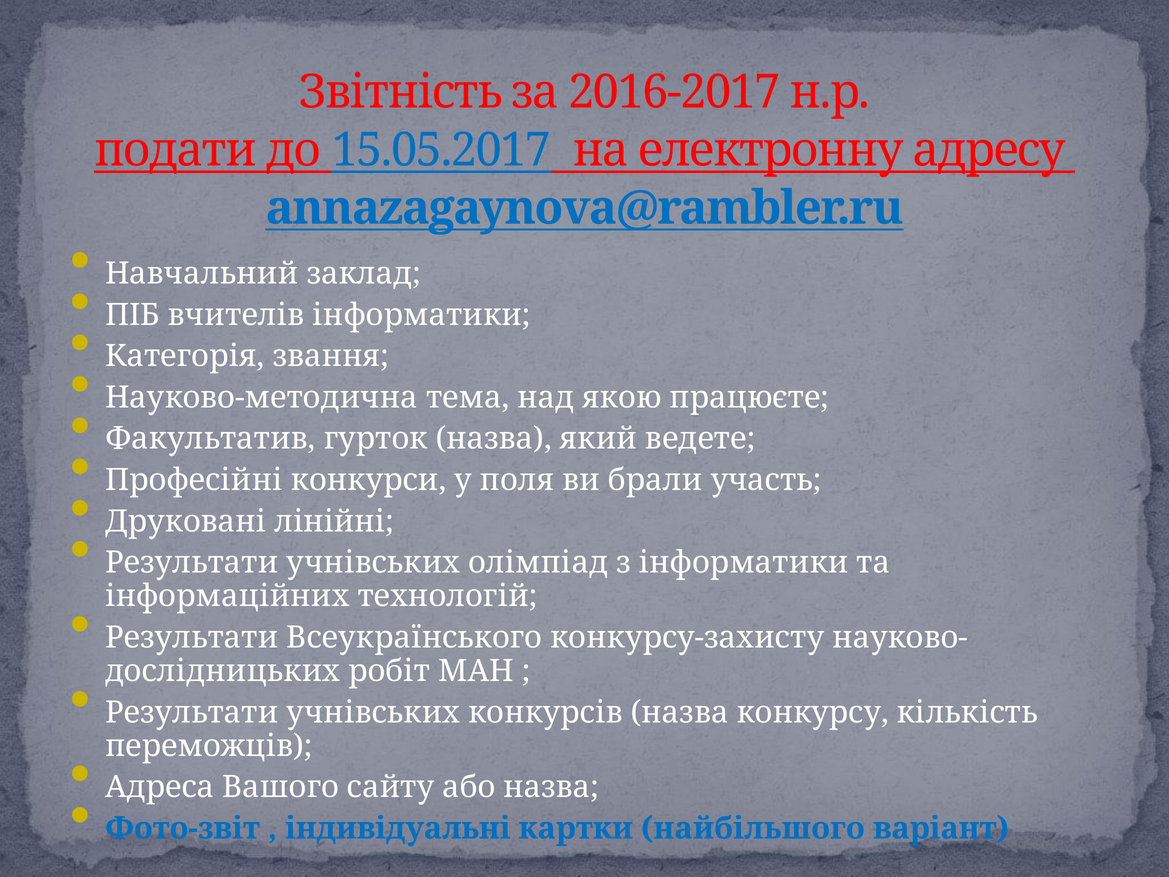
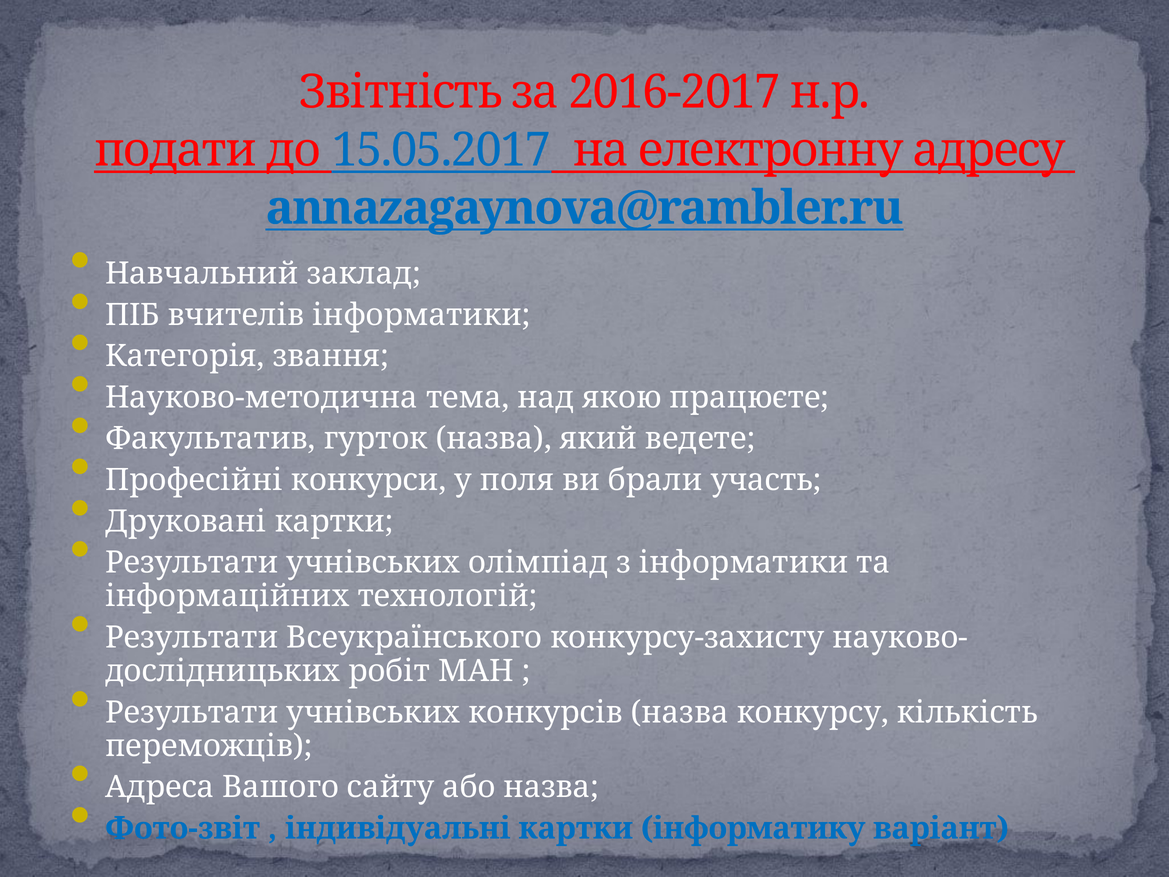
Друковані лінійні: лінійні -> картки (334, 521)
найбільшого: найбільшого -> інформатику (753, 828)
